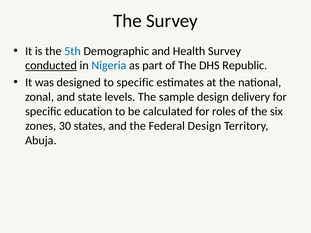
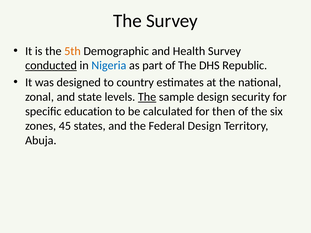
5th colour: blue -> orange (73, 51)
to specific: specific -> country (135, 82)
The underline: none -> present (147, 97)
delivery: delivery -> security (251, 97)
roles: roles -> then (224, 111)
30: 30 -> 45 (65, 126)
